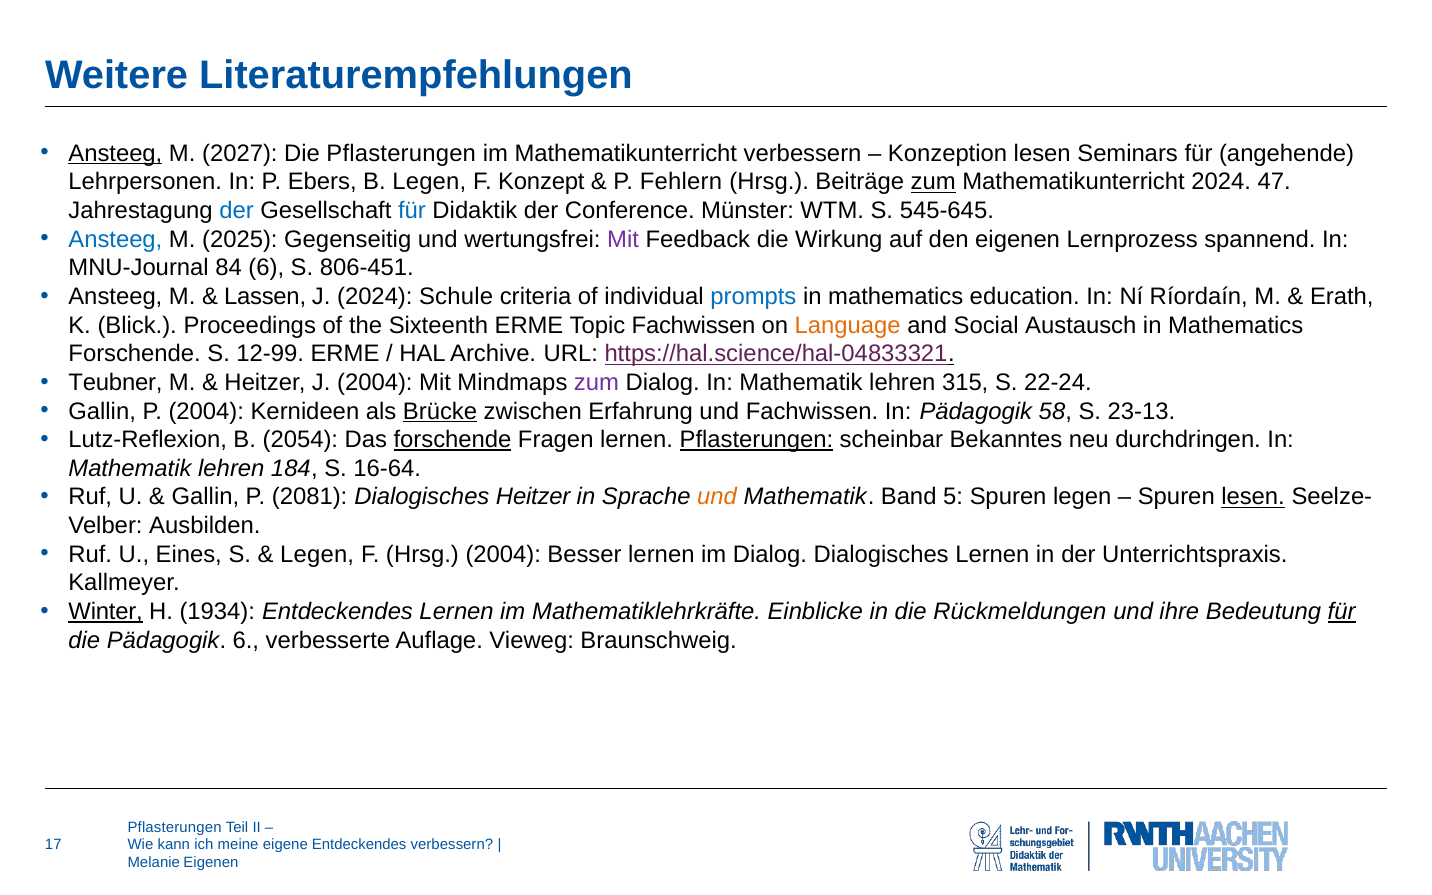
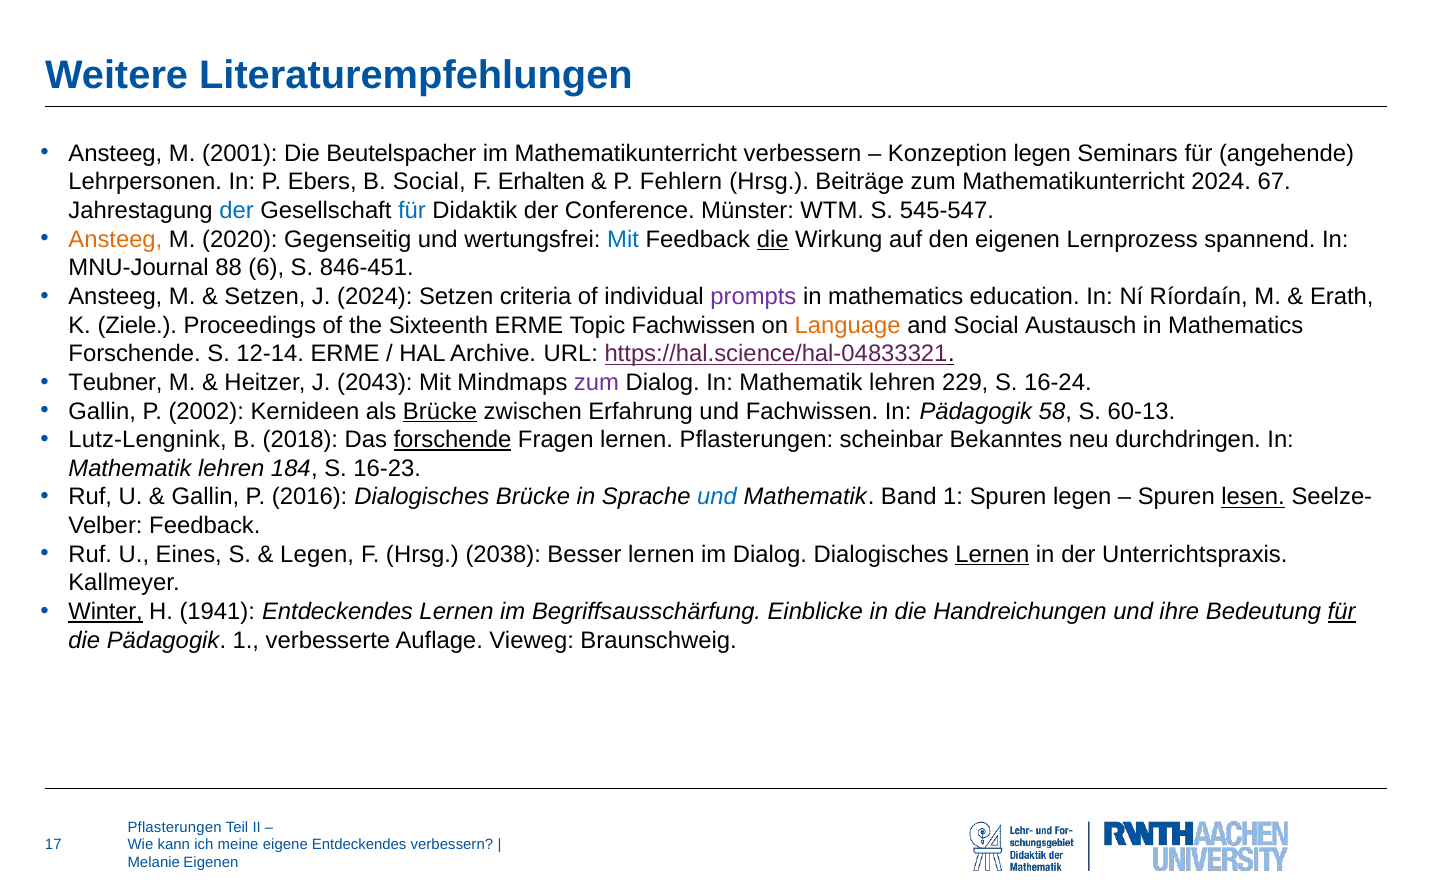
Ansteeg underline: present -> none (115, 153)
2027: 2027 -> 2001 (240, 153)
Die Pflasterungen: Pflasterungen -> Beutelspacher (401, 153)
Konzeption lesen: lesen -> legen (1042, 153)
B Legen: Legen -> Social (429, 182)
Konzept: Konzept -> Erhalten (541, 182)
zum underline: present -> none (933, 182)
47: 47 -> 67 (1274, 182)
545-645: 545-645 -> 545-547 (947, 211)
Ansteeg colour: blue -> orange (115, 239)
2025: 2025 -> 2020 (240, 239)
Mit colour: purple -> blue (623, 239)
die underline: none -> present (773, 239)
84: 84 -> 88 (229, 268)
806-451: 806-451 -> 846-451 (367, 268)
Lassen: Lassen -> Setzen (265, 297)
2024 Schule: Schule -> Setzen (456, 297)
prompts colour: blue -> purple (753, 297)
Blick: Blick -> Ziele (137, 325)
12-99: 12-99 -> 12-14 (270, 354)
J 2004: 2004 -> 2043 (375, 382)
315: 315 -> 229 (965, 382)
22-24: 22-24 -> 16-24 (1058, 382)
P 2004: 2004 -> 2002 (206, 411)
23-13: 23-13 -> 60-13 (1141, 411)
Lutz-Reflexion: Lutz-Reflexion -> Lutz-Lengnink (148, 440)
2054: 2054 -> 2018 (300, 440)
Pflasterungen underline: present -> none (756, 440)
16-64: 16-64 -> 16-23 (387, 468)
2081: 2081 -> 2016 (310, 497)
Dialogisches Heitzer: Heitzer -> Brücke (533, 497)
und colour: orange -> blue (717, 497)
Band 5: 5 -> 1 (953, 497)
Ausbilden: Ausbilden -> Feedback (205, 526)
Hrsg 2004: 2004 -> 2038 (503, 554)
Lernen underline: none -> present (992, 554)
1934: 1934 -> 1941 (217, 612)
Mathematiklehrkräfte: Mathematiklehrkräfte -> Begriffsausschärfung (647, 612)
Rückmeldungen: Rückmeldungen -> Handreichungen (1020, 612)
Pädagogik 6: 6 -> 1 (246, 640)
